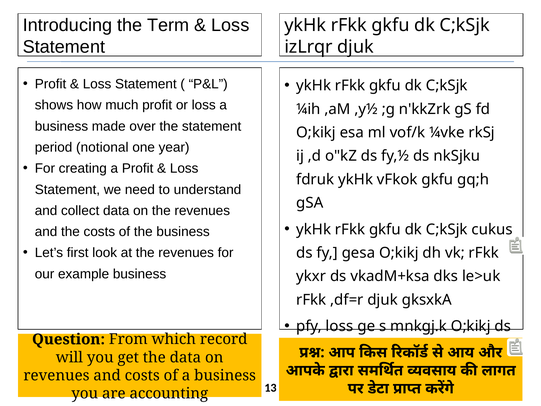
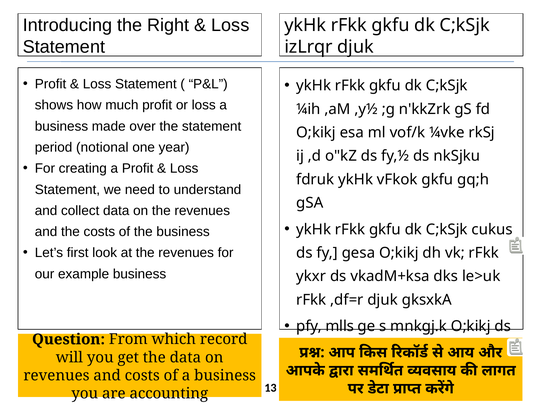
Term: Term -> Right (168, 25)
pfy loss: loss -> mlls (340, 326)
